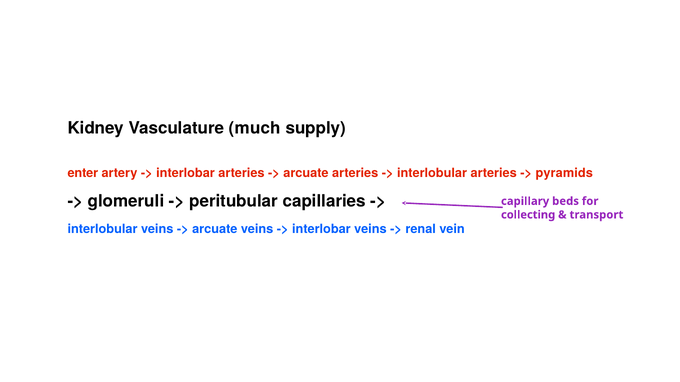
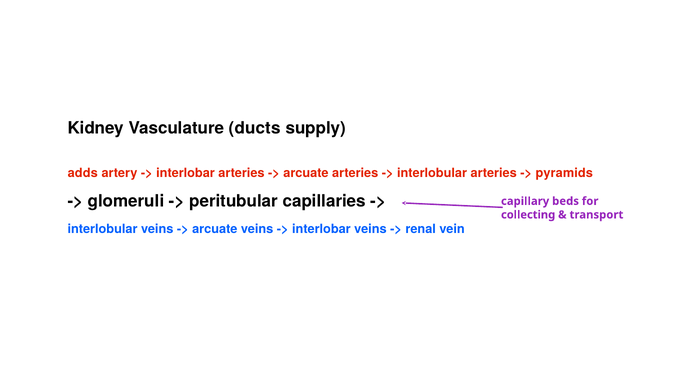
much: much -> ducts (255, 128)
enter: enter -> adds (83, 173)
